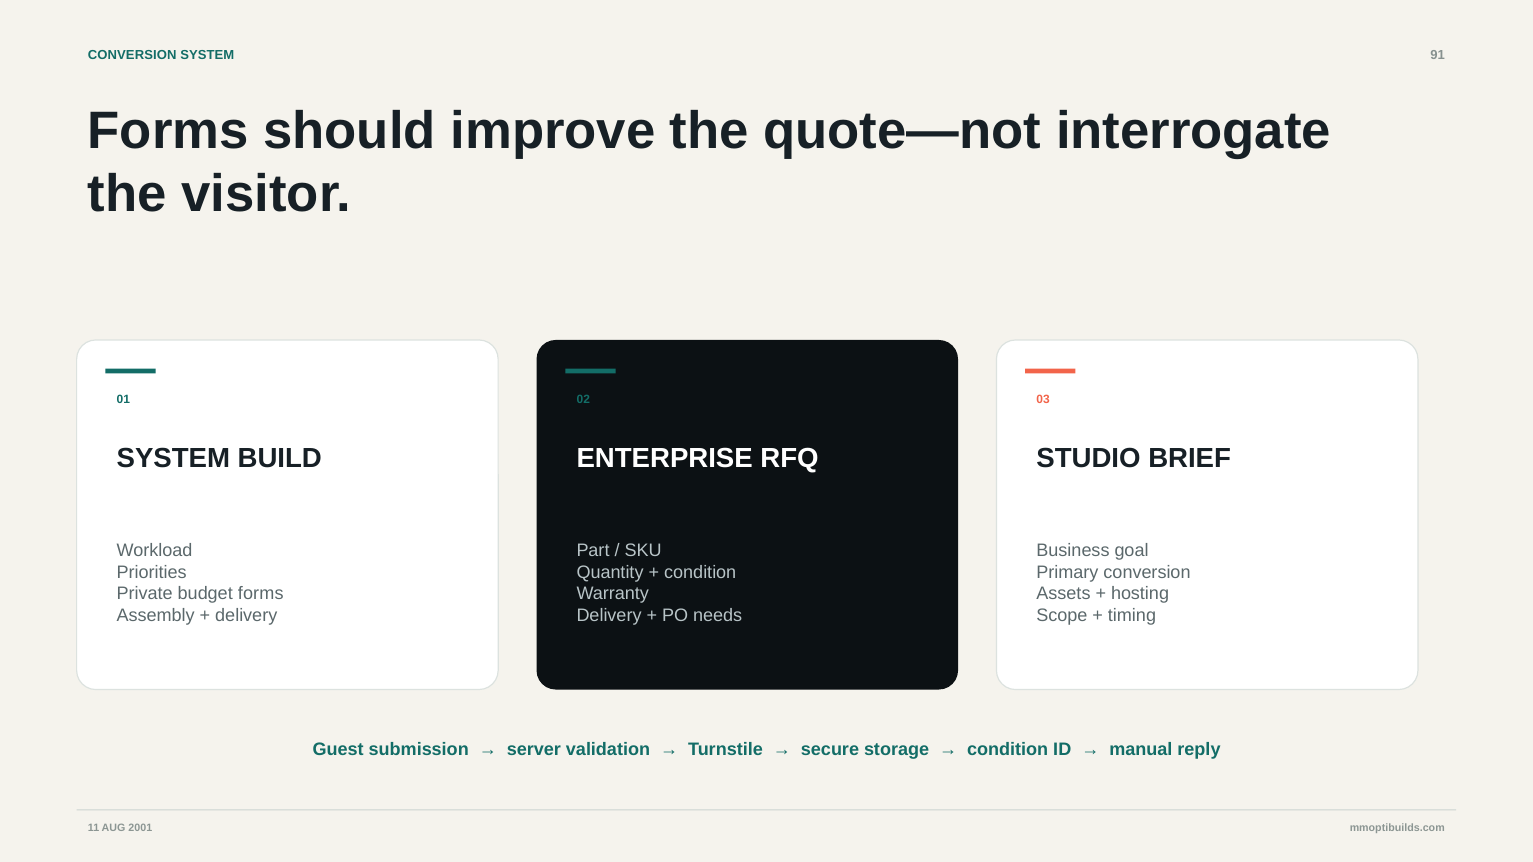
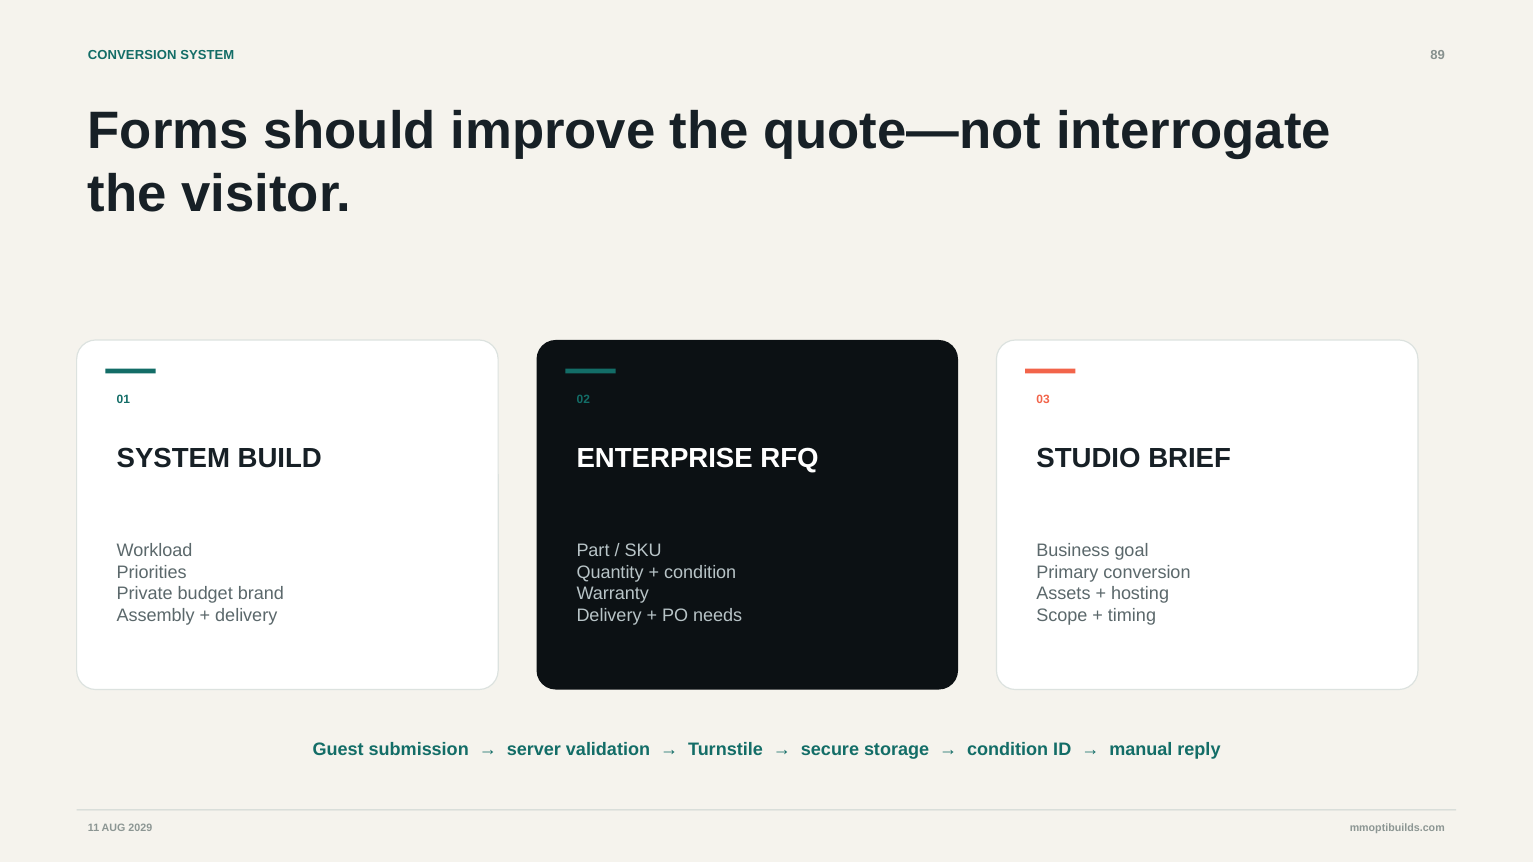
91: 91 -> 89 (1438, 55)
budget forms: forms -> brand (261, 594)
2001: 2001 -> 2029 (140, 828)
